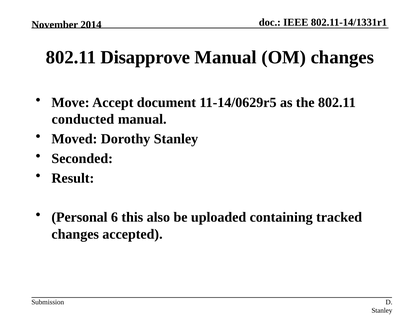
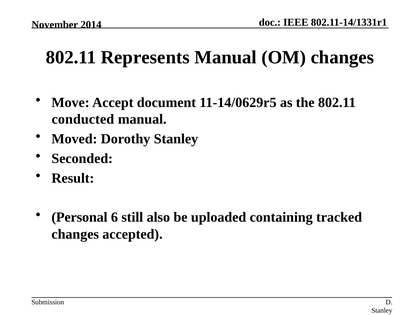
Disapprove: Disapprove -> Represents (145, 57)
this: this -> still (132, 217)
